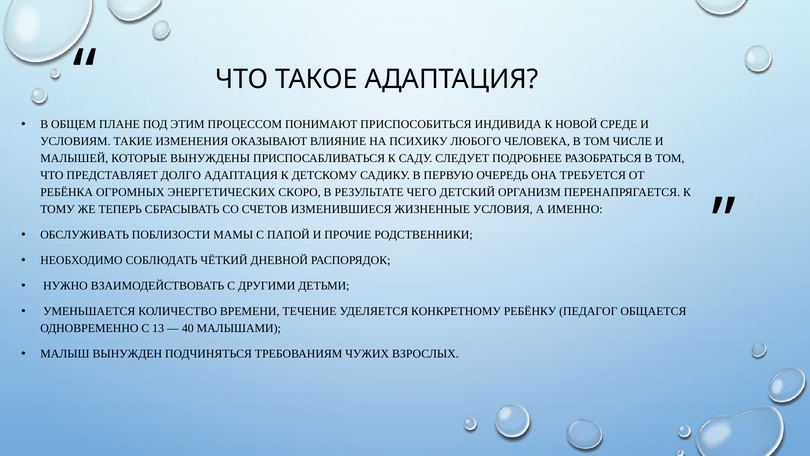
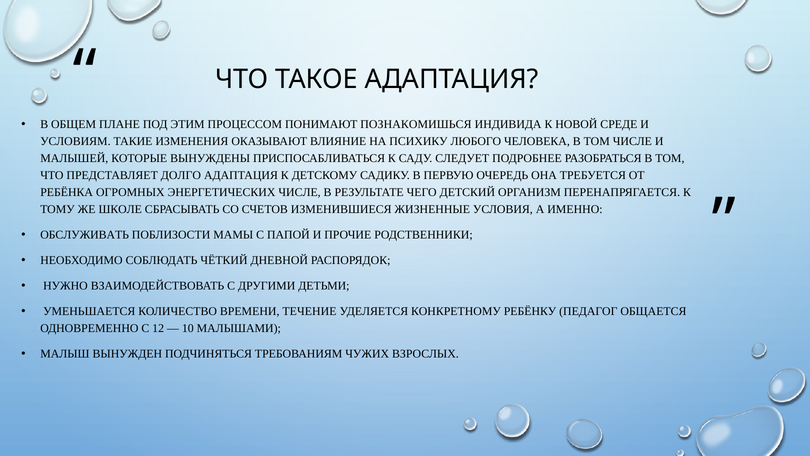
ПРИСПОСОБИТЬСЯ: ПРИСПОСОБИТЬСЯ -> ПОЗНАКОМИШЬСЯ (416, 124)
ЭНЕРГЕТИЧЕСКИХ СКОРО: СКОРО -> ЧИСЛЕ (300, 192)
ТЕПЕРЬ: ТЕПЕРЬ -> ШКОЛЕ (120, 209)
13: 13 -> 12 (158, 328)
40: 40 -> 10 (188, 328)
